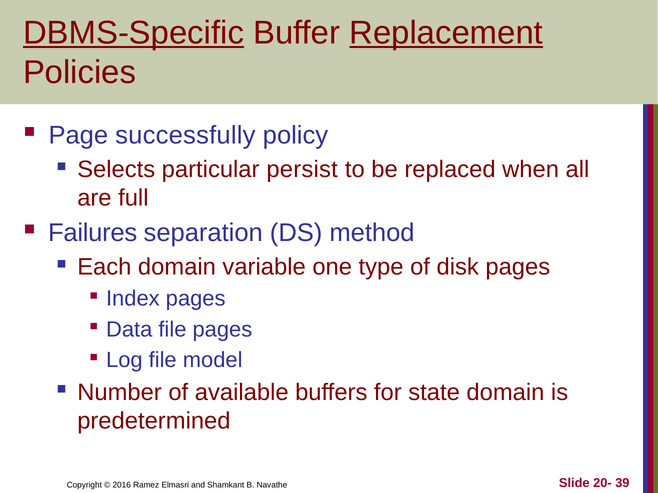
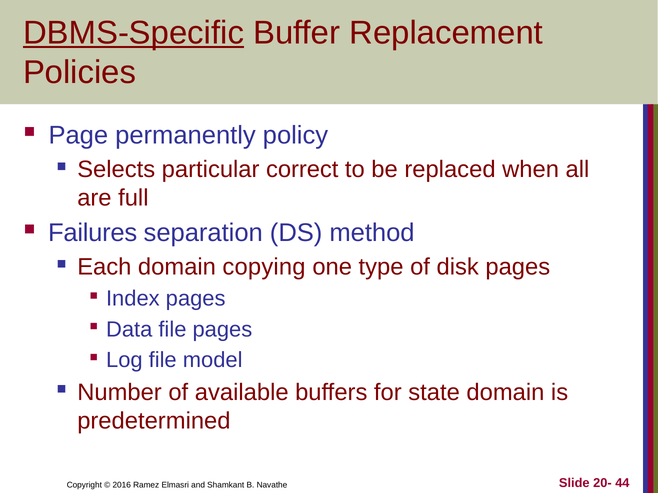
Replacement underline: present -> none (446, 33)
successfully: successfully -> permanently (185, 136)
persist: persist -> correct (302, 170)
variable: variable -> copying (264, 267)
39: 39 -> 44 (622, 483)
